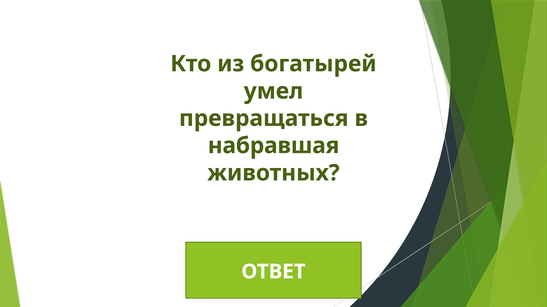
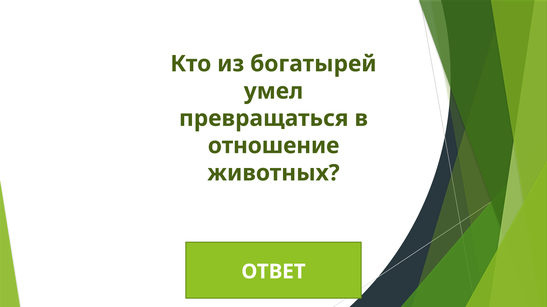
набравшая: набравшая -> отношение (274, 146)
